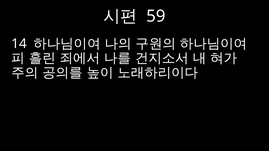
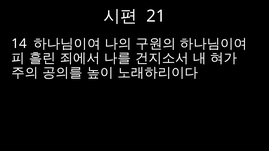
59: 59 -> 21 (156, 16)
